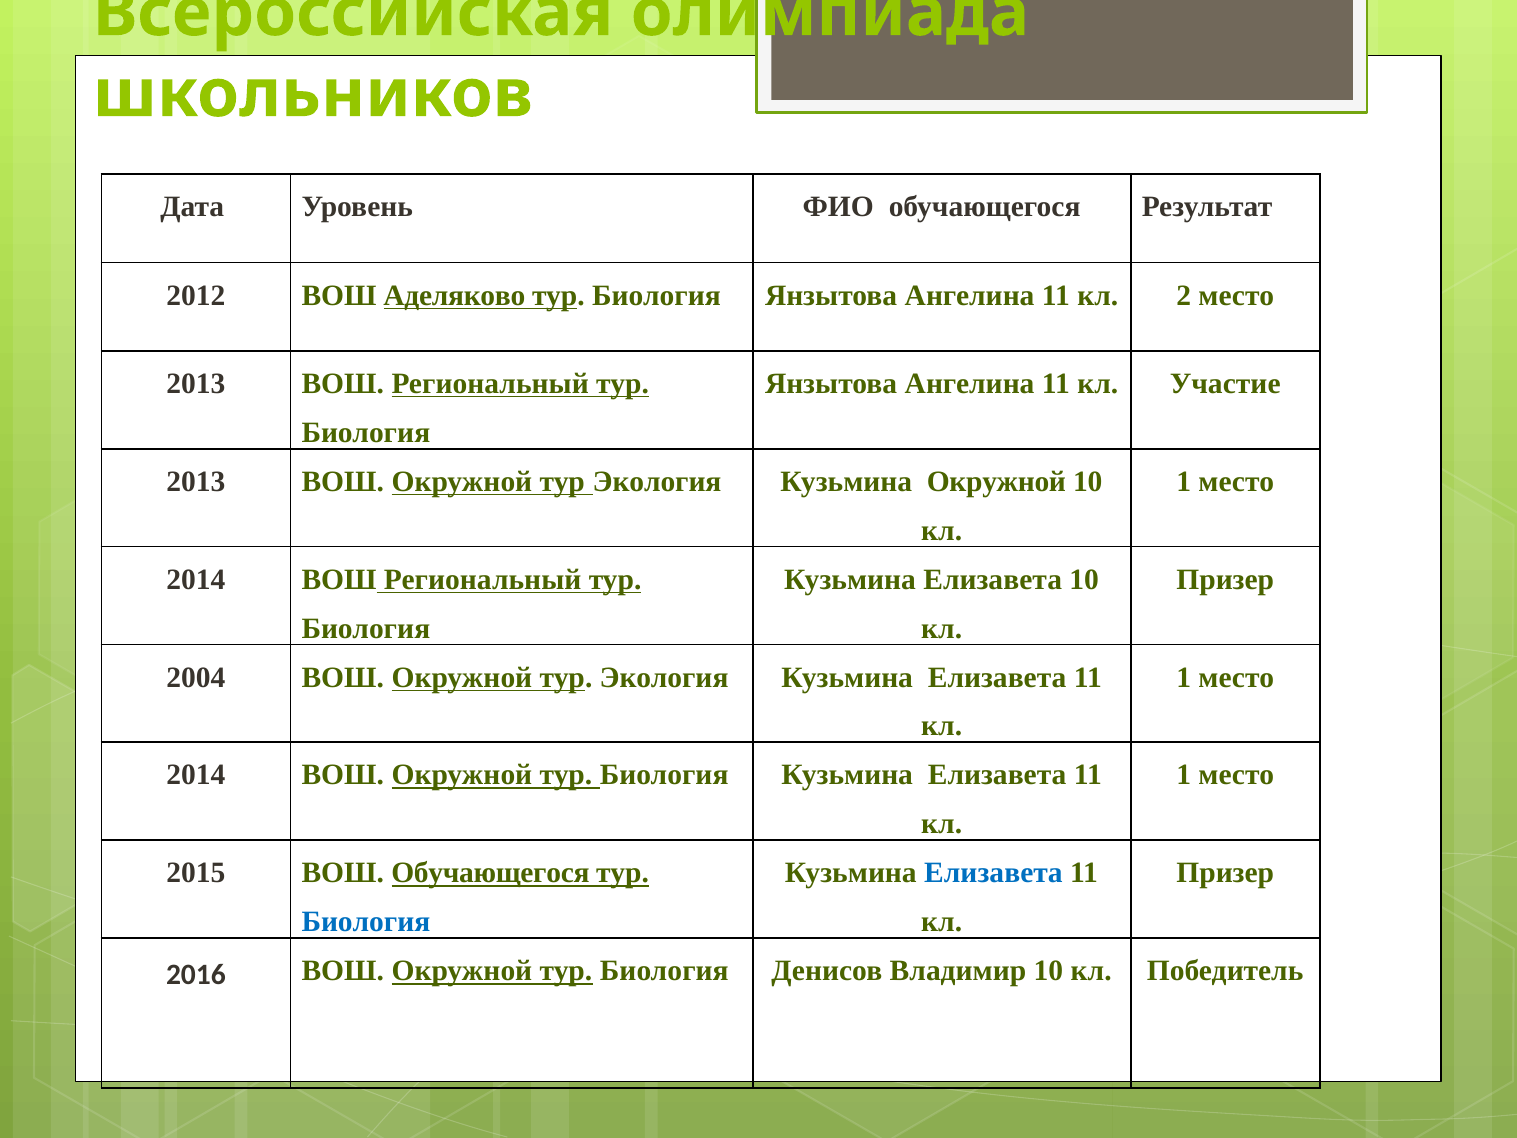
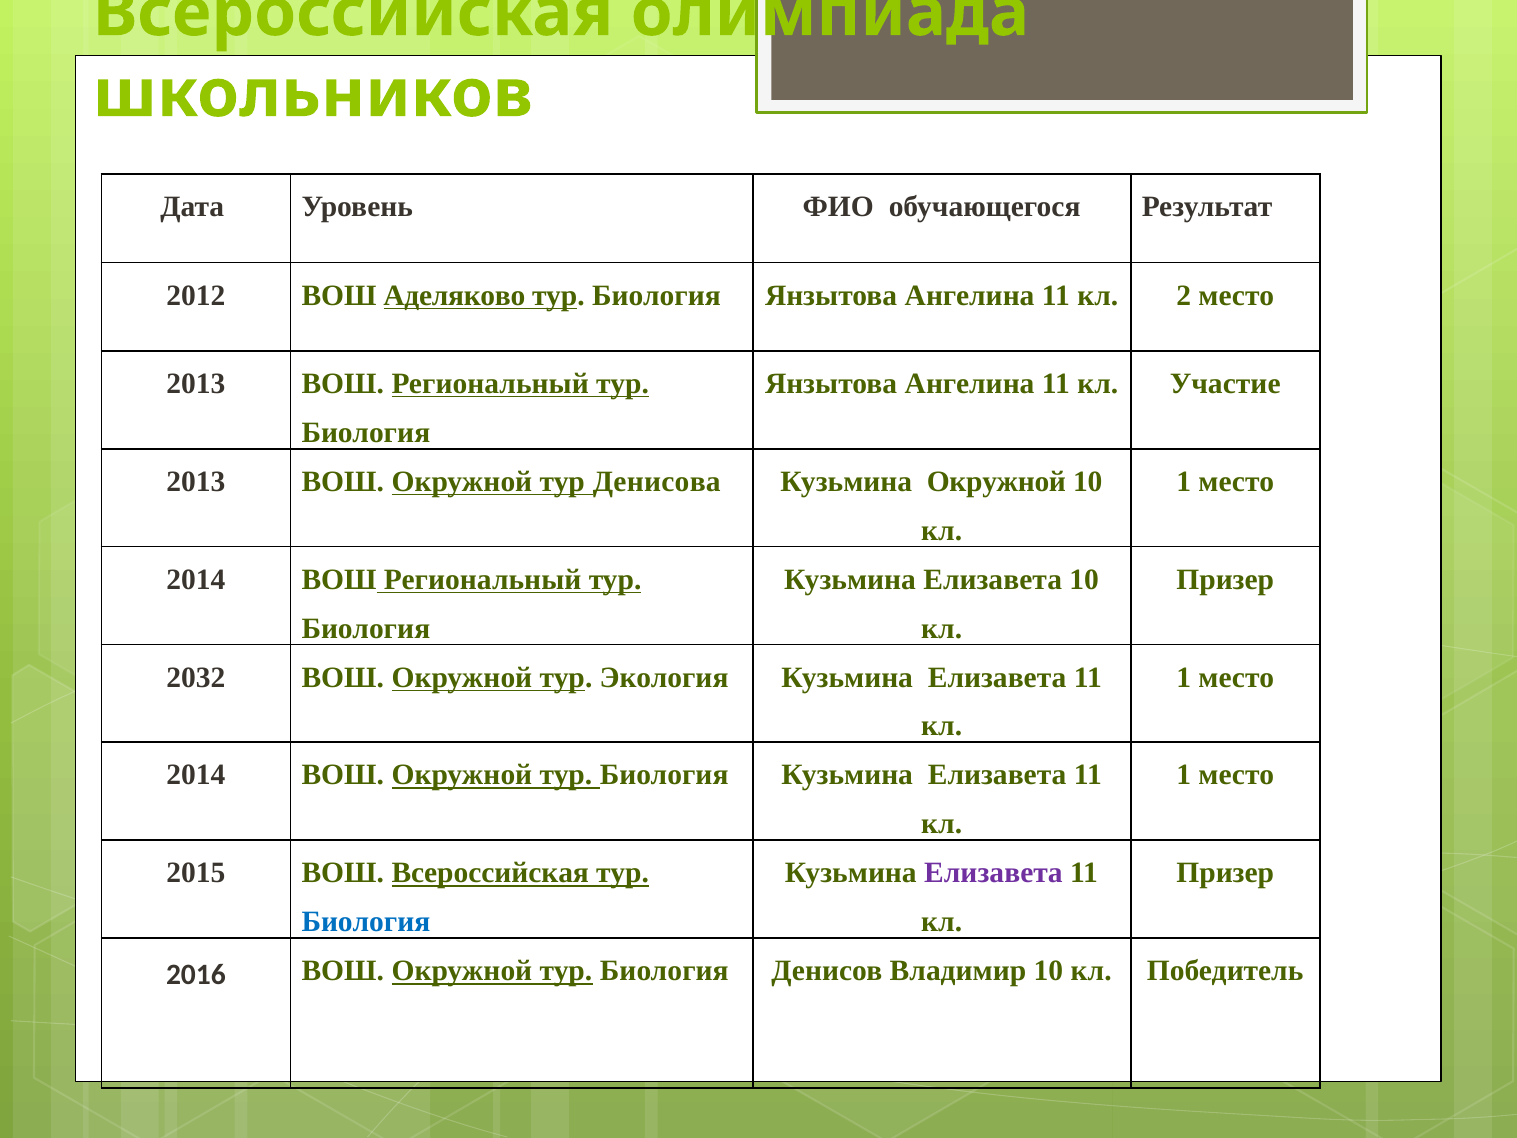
Экология: Экология -> Денисова (657, 481)
2004: 2004 -> 2032 (196, 677)
ВОШ Обучающегося: Обучающегося -> Всероссийская (490, 873)
Елизавета colour: blue -> purple (993, 873)
